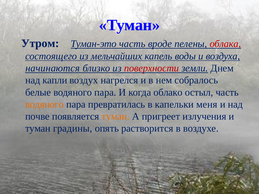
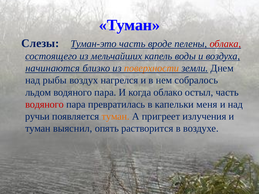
Утром: Утром -> Слезы (40, 43)
поверхности colour: red -> orange (152, 68)
капли: капли -> рыбы (55, 80)
белые: белые -> льдом (38, 92)
водяного colour: orange -> red (45, 104)
почве: почве -> ручьи (37, 117)
градины: градины -> выяснил (73, 129)
